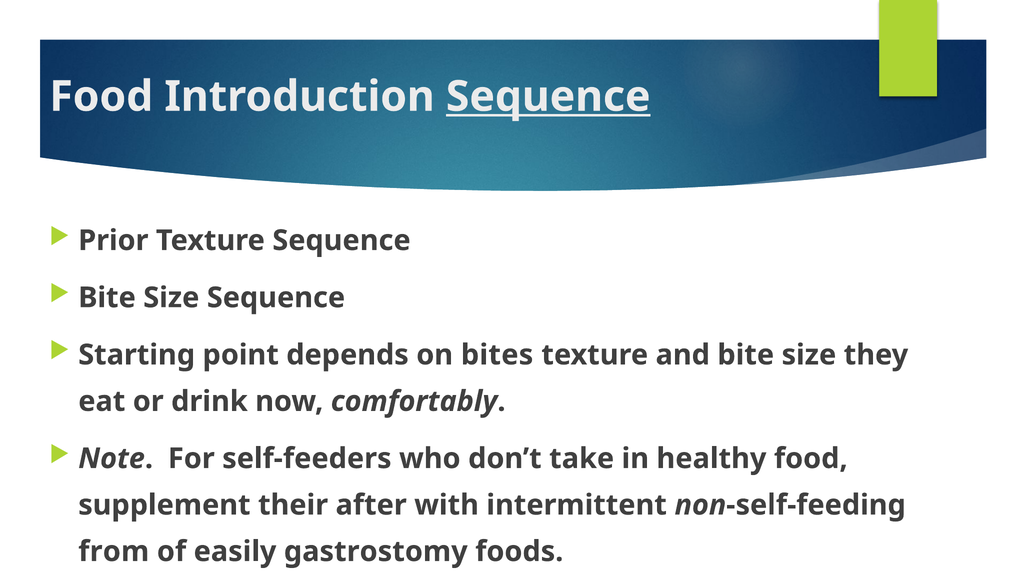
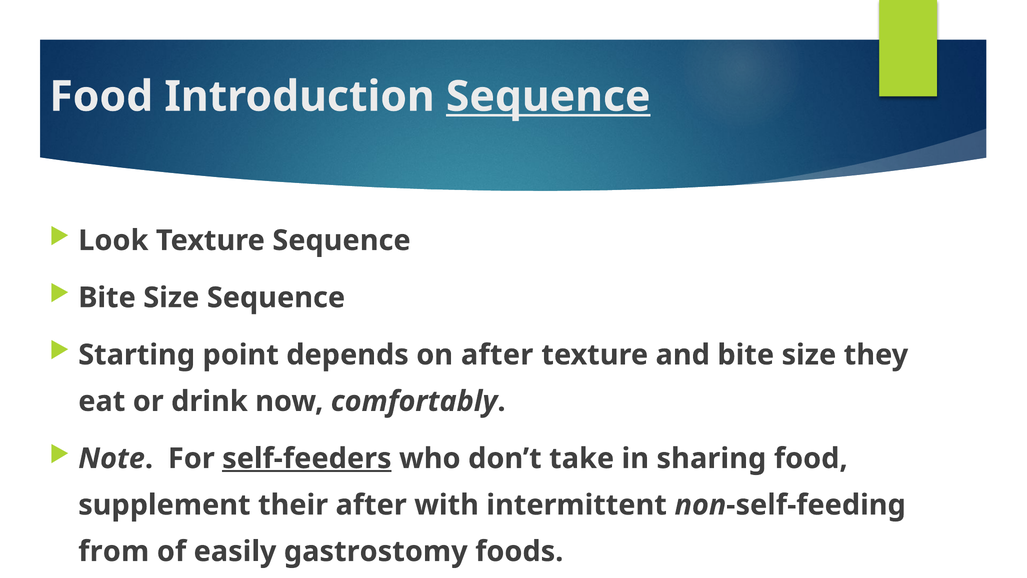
Prior: Prior -> Look (113, 240)
on bites: bites -> after (497, 355)
self-feeders underline: none -> present (307, 458)
healthy: healthy -> sharing (711, 458)
